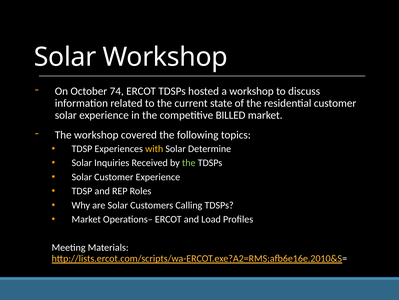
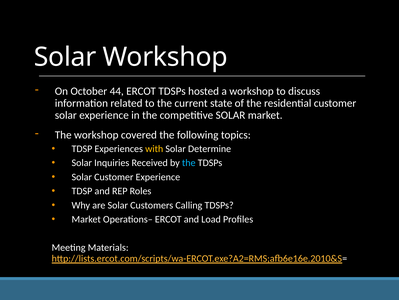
74: 74 -> 44 (117, 91)
competitive BILLED: BILLED -> SOLAR (230, 115)
the colour: light green -> light blue (189, 162)
